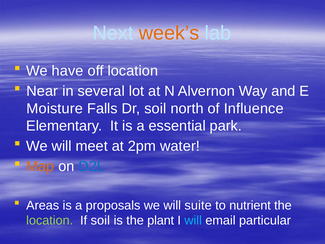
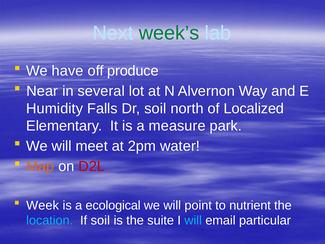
week’s colour: orange -> green (169, 33)
off location: location -> produce (133, 71)
Moisture: Moisture -> Humidity (55, 108)
Influence: Influence -> Localized (254, 108)
essential: essential -> measure (177, 126)
D2L colour: blue -> red (92, 166)
Areas: Areas -> Week (43, 205)
proposals: proposals -> ecological (113, 205)
suite: suite -> point (198, 205)
location colour: light green -> light blue (50, 220)
plant: plant -> suite (161, 220)
